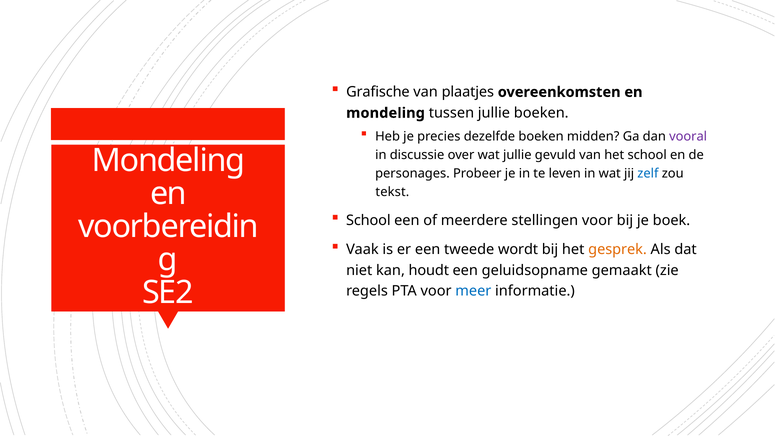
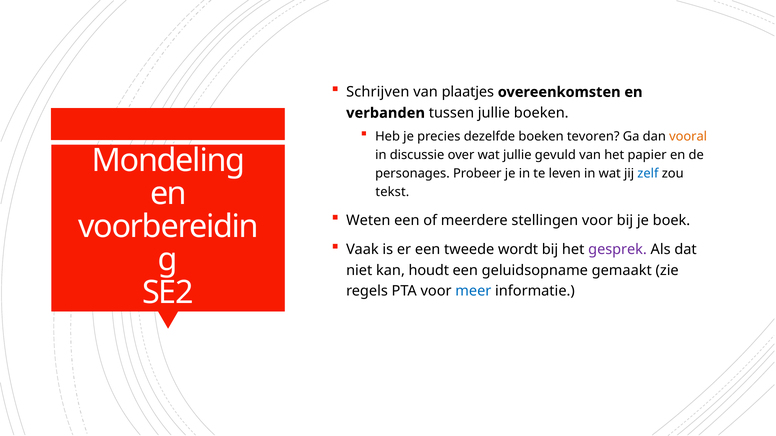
Grafische: Grafische -> Schrijven (378, 92)
mondeling: mondeling -> verbanden (386, 113)
midden: midden -> tevoren (593, 137)
vooral colour: purple -> orange (688, 137)
het school: school -> papier (647, 155)
School: School -> Weten (368, 221)
gesprek colour: orange -> purple (618, 250)
